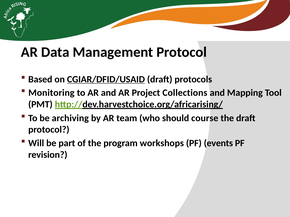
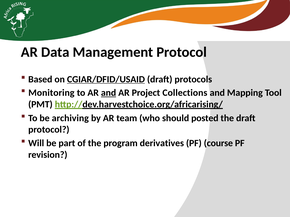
and underline: none -> present (109, 93)
course: course -> posted (205, 118)
workshops: workshops -> derivatives (162, 143)
events: events -> course (218, 143)
